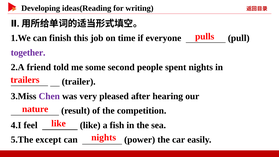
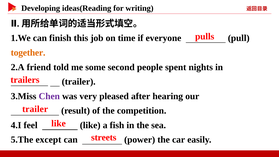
together colour: purple -> orange (28, 53)
nature: nature -> trailer (35, 109)
nights: nights -> streets (104, 137)
